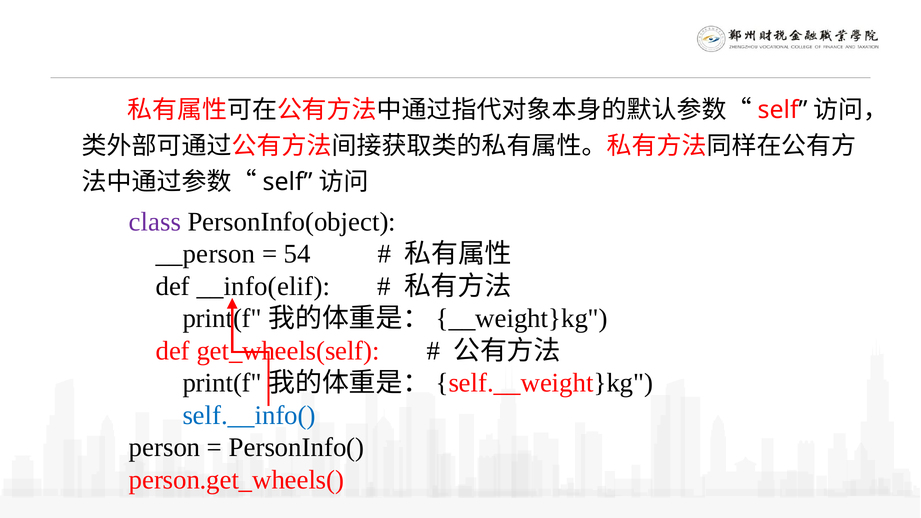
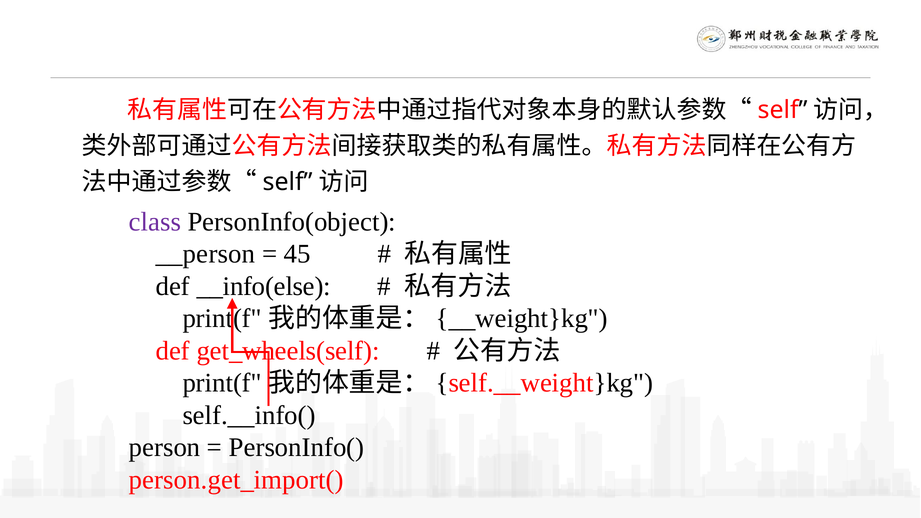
54: 54 -> 45 (297, 254)
__info(elif: __info(elif -> __info(else (264, 286)
self.__info( colour: blue -> black (249, 415)
person.get_wheels(: person.get_wheels( -> person.get_import( (236, 480)
